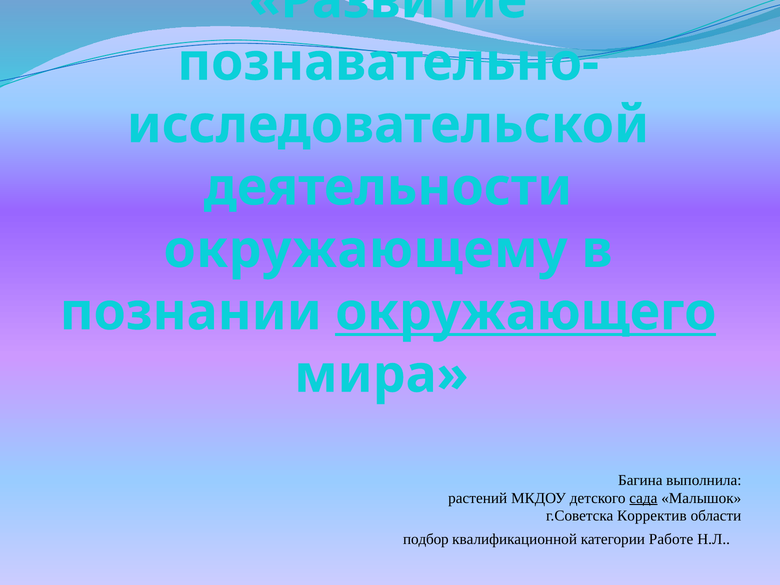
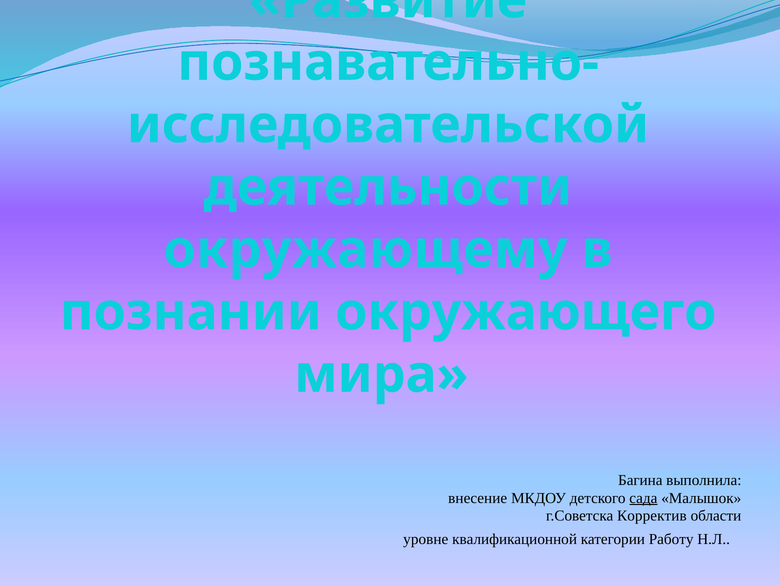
окружающего underline: present -> none (526, 312)
растений: растений -> внесение (478, 498)
подбор: подбор -> уровне (426, 539)
Работе: Работе -> Работу (671, 539)
